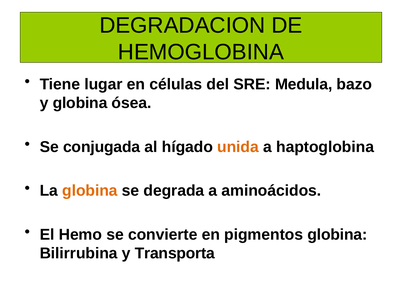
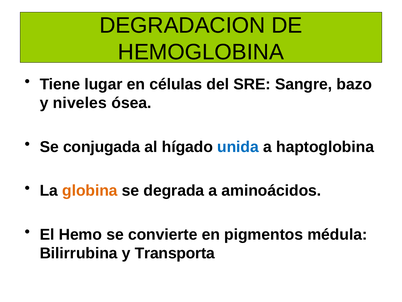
Medula: Medula -> Sangre (304, 84)
y globina: globina -> niveles (80, 103)
unida colour: orange -> blue (238, 147)
pigmentos globina: globina -> médula (337, 234)
